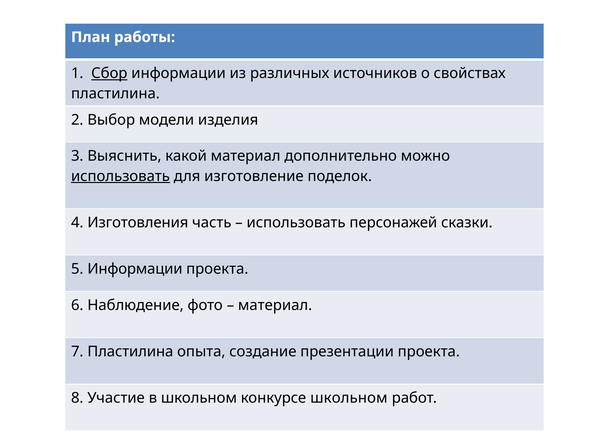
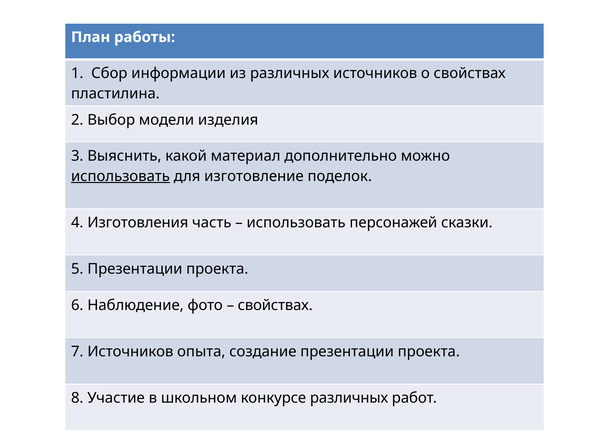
Сбор underline: present -> none (109, 73)
5 Информации: Информации -> Презентации (135, 269)
материал: материал -> свойствах (275, 305)
7 Пластилина: Пластилина -> Источников (130, 352)
конкурсе школьном: школьном -> различных (349, 398)
